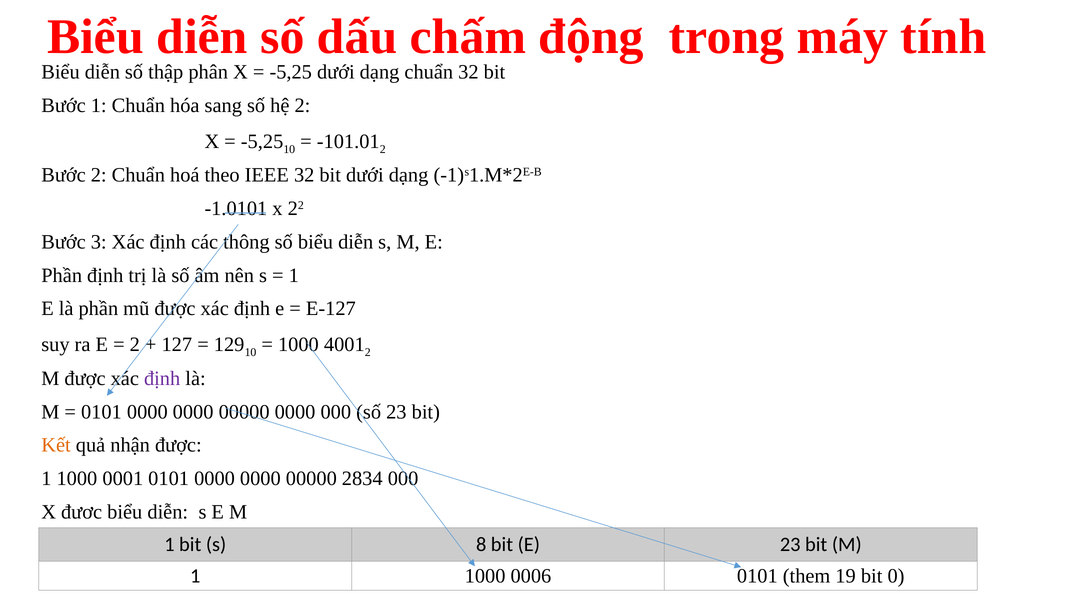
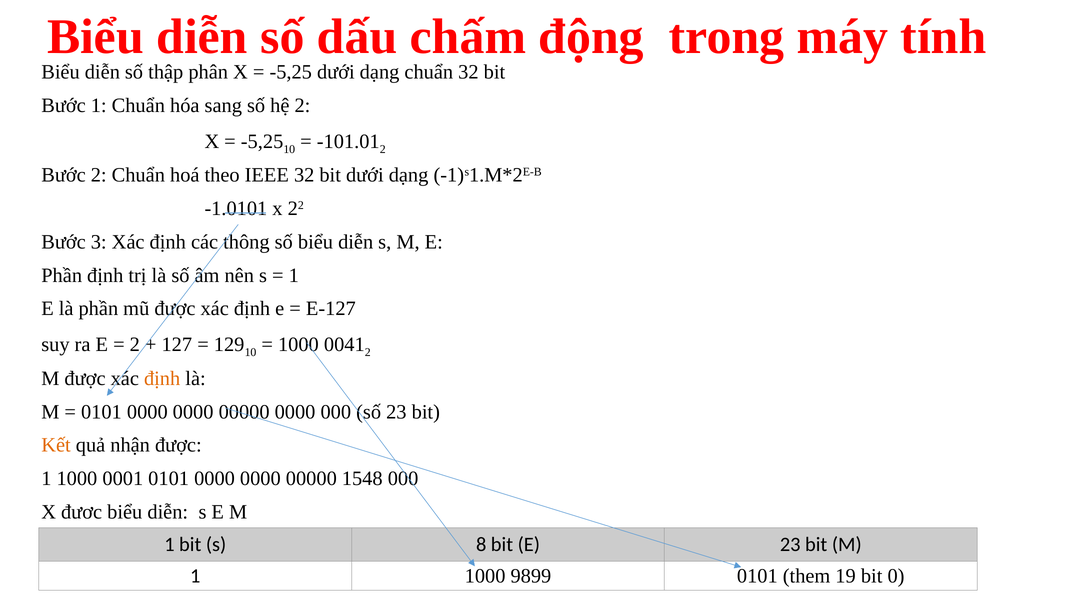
4001: 4001 -> 0041 (344, 345)
định colour: purple -> orange (162, 378)
2834: 2834 -> 1548 (362, 479)
0006: 0006 -> 9899 (531, 576)
